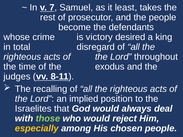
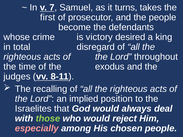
least: least -> turns (126, 7)
rest: rest -> first (48, 17)
especially colour: yellow -> pink (37, 129)
